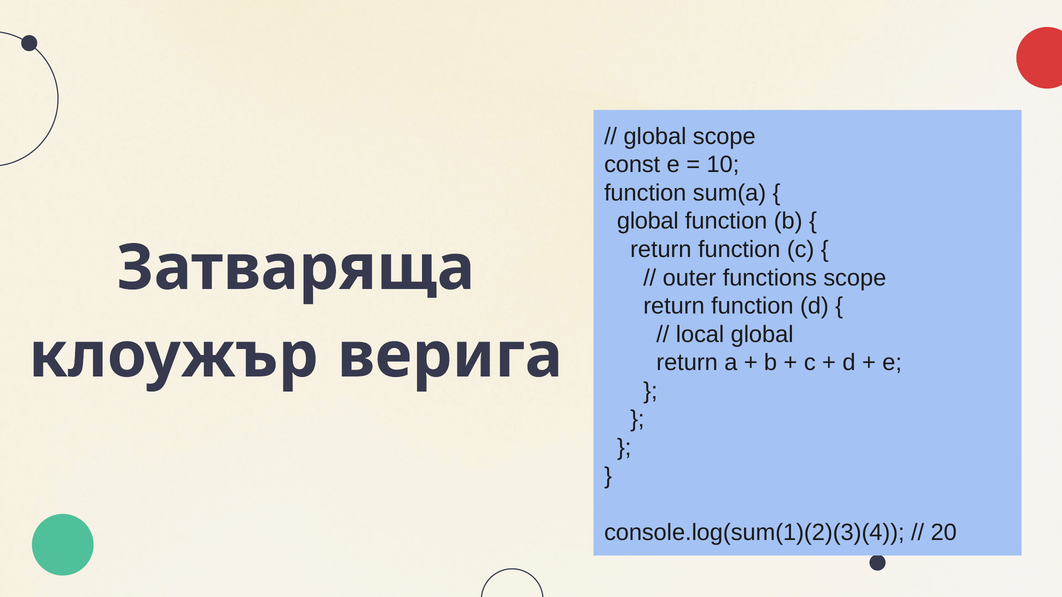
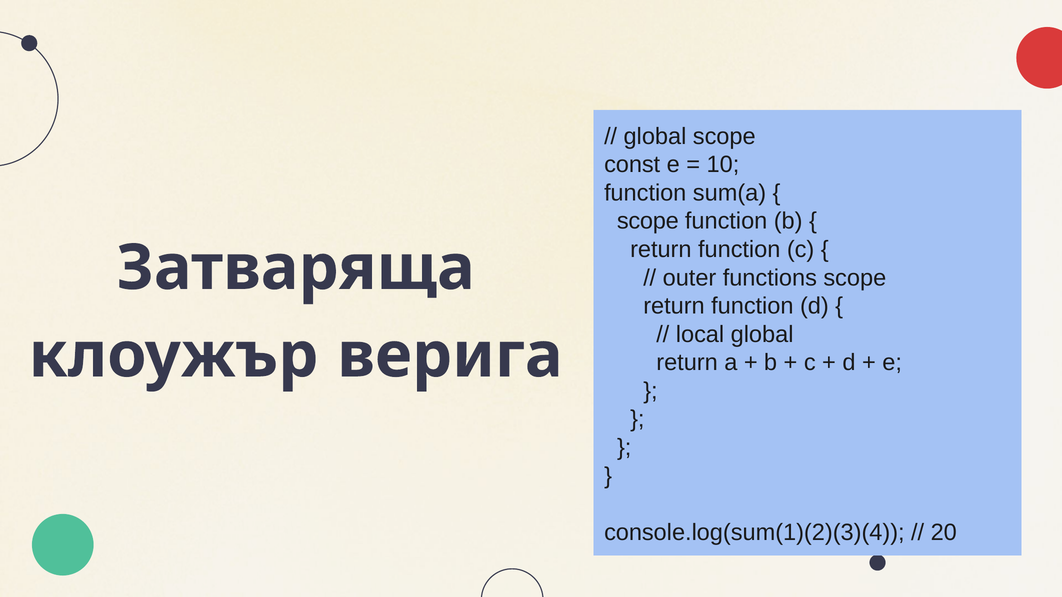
global: global -> scope (648, 221)
